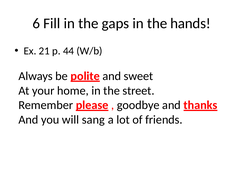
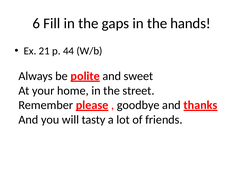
sang: sang -> tasty (93, 120)
